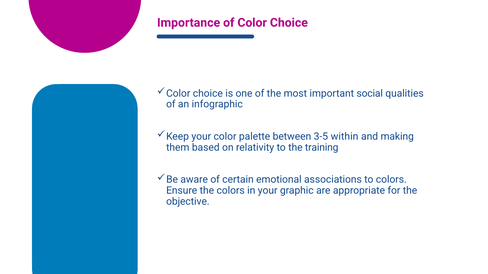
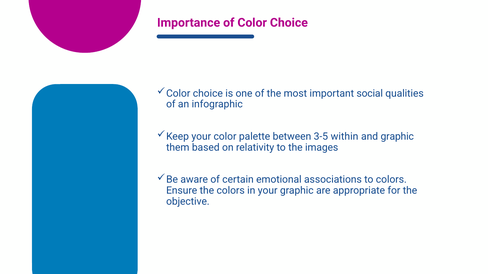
and making: making -> graphic (397, 137)
training: training -> images (322, 148)
